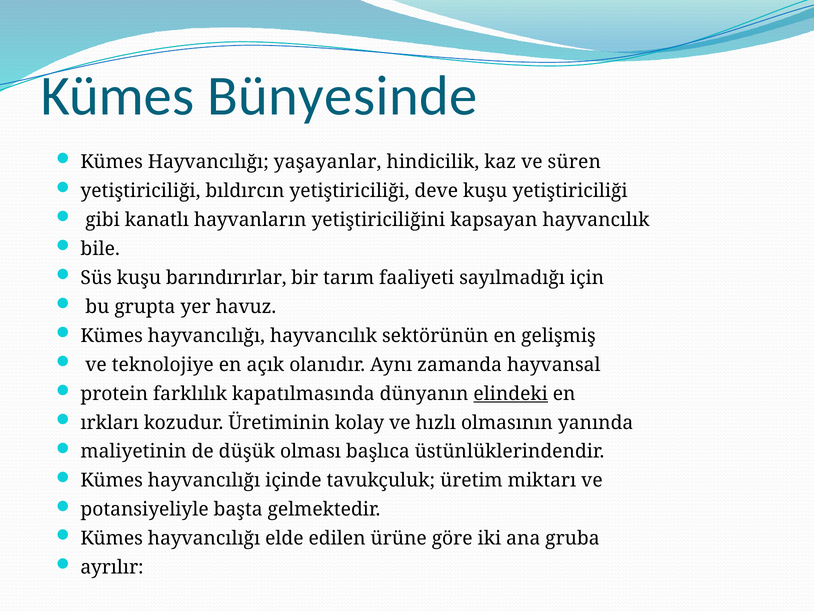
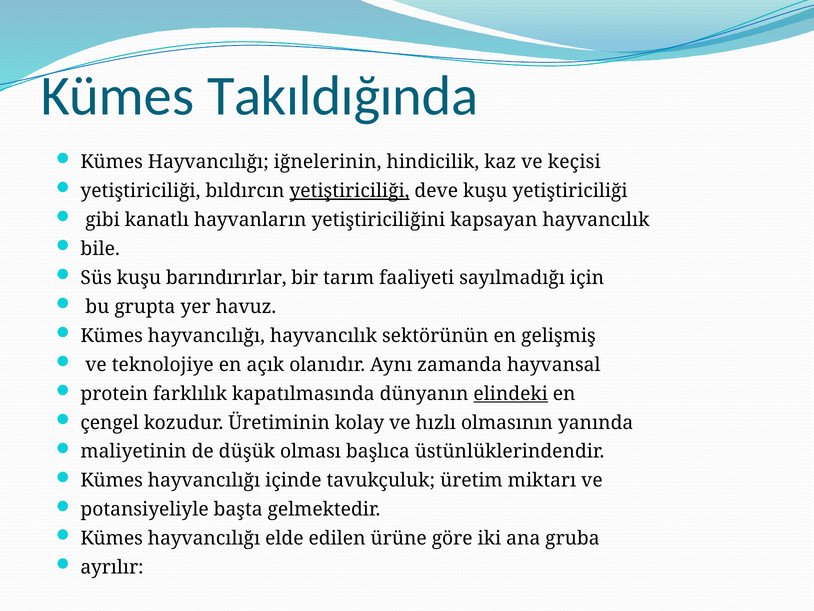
Bünyesinde: Bünyesinde -> Takıldığında (343, 96)
yaşayanlar: yaşayanlar -> iğnelerinin (328, 162)
süren: süren -> keçisi (574, 162)
yetiştiriciliği underline: none -> present (349, 191)
ırkları: ırkları -> çengel (110, 422)
